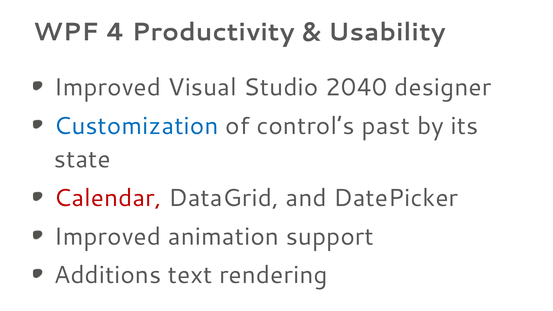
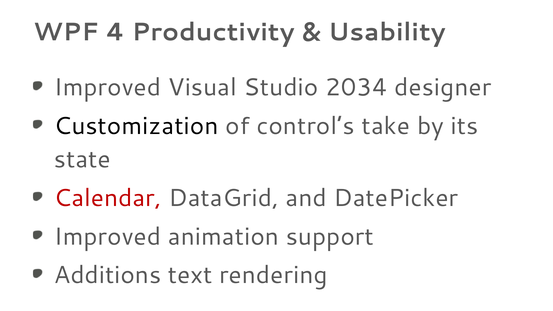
2040: 2040 -> 2034 (356, 87)
Customization colour: blue -> black (136, 126)
past: past -> take (386, 126)
